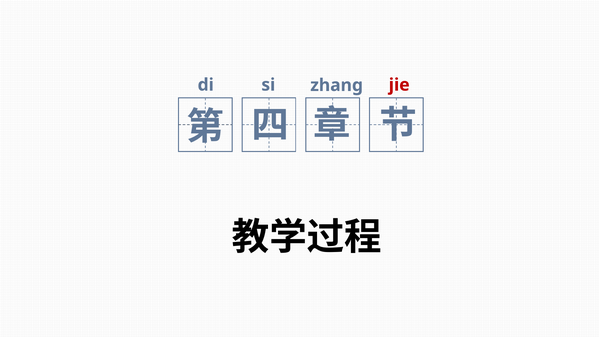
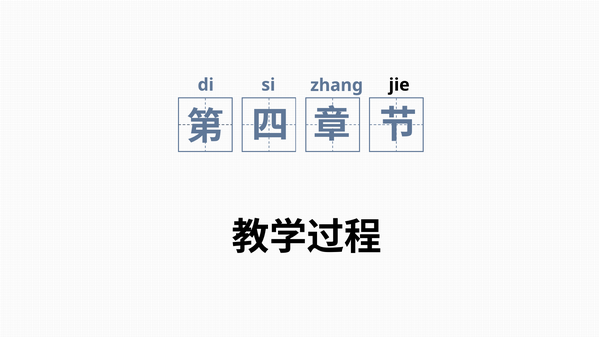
jie colour: red -> black (399, 85)
